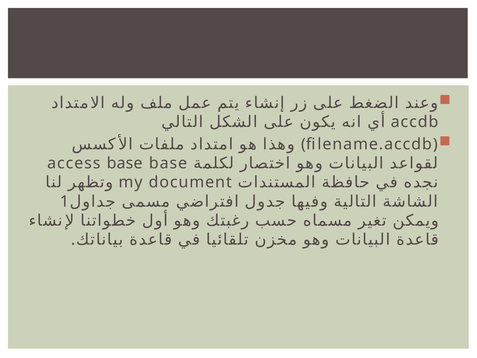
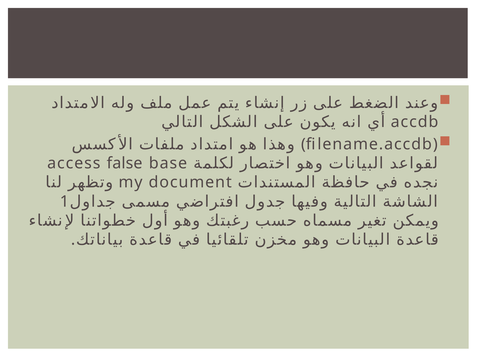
access base: base -> false (125, 163)
